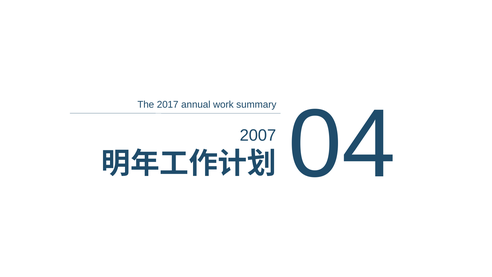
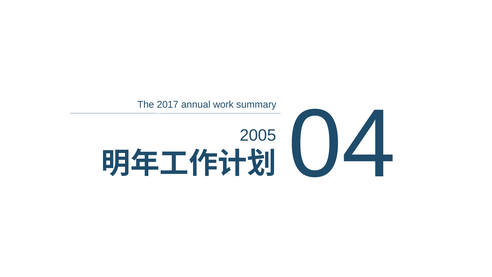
2007: 2007 -> 2005 (258, 135)
